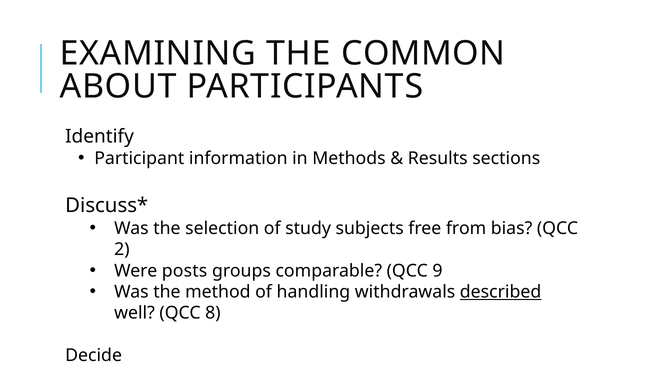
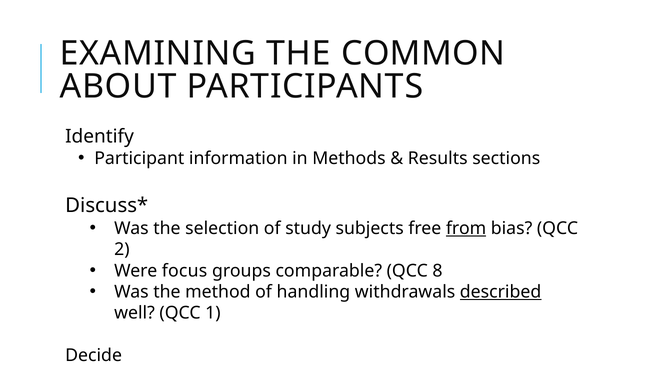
from underline: none -> present (466, 229)
posts: posts -> focus (185, 271)
9: 9 -> 8 (437, 271)
8: 8 -> 1 (213, 313)
